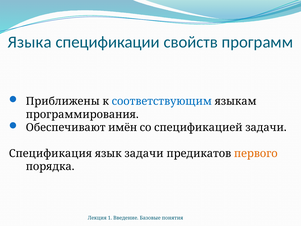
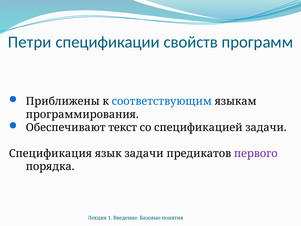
Языка: Языка -> Петри (30, 42)
имён: имён -> текст (123, 127)
первого colour: orange -> purple (256, 153)
